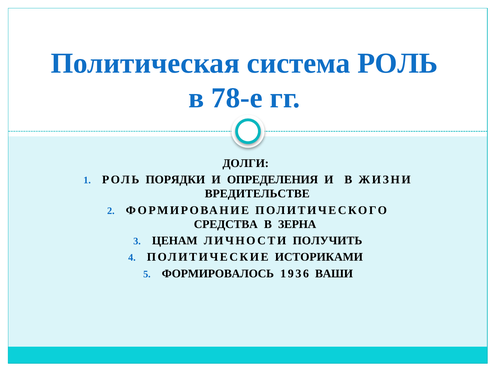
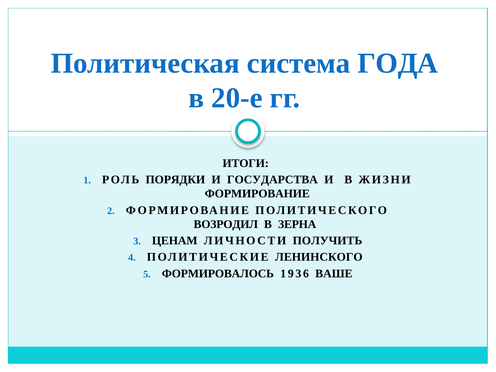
система РОЛЬ: РОЛЬ -> ГОДА (398, 63)
78-е: 78-е -> 20-е (237, 98)
ДОЛГИ: ДОЛГИ -> ИТОГИ (246, 163)
ОПРЕДЕЛЕНИЯ: ОПРЕДЕЛЕНИЯ -> ГОСУДАРСТВА (272, 180)
ВРЕДИТЕЛЬСТВЕ: ВРЕДИТЕЛЬСТВЕ -> ФОРМИРОВАНИЕ (257, 194)
СРЕДСТВА: СРЕДСТВА -> ВОЗРОДИЛ (226, 224)
ИСТОРИКАМИ: ИСТОРИКАМИ -> ЛЕНИНСКОГО (319, 257)
ВАШИ: ВАШИ -> ВАШЕ (334, 274)
